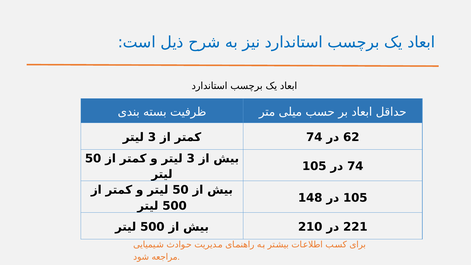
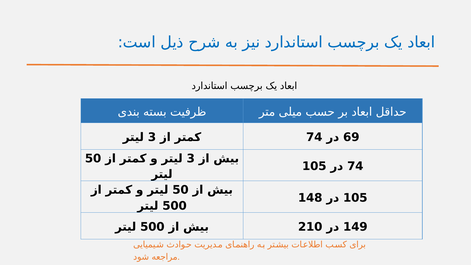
62: 62 -> 69 (351, 137)
221: 221 -> 149 (355, 227)
